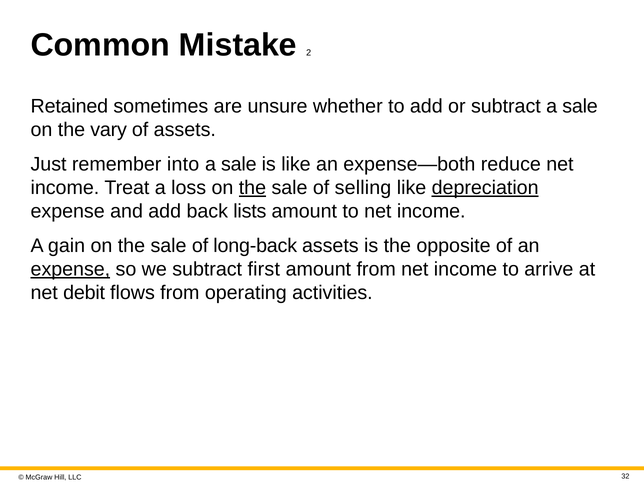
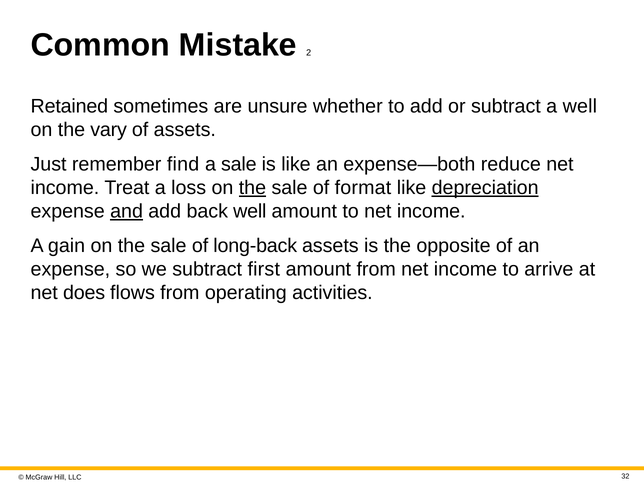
subtract a sale: sale -> well (580, 106)
into: into -> find (183, 164)
selling: selling -> format (363, 188)
and underline: none -> present (127, 211)
back lists: lists -> well (250, 211)
expense underline: present -> none (70, 269)
debit: debit -> does (84, 293)
